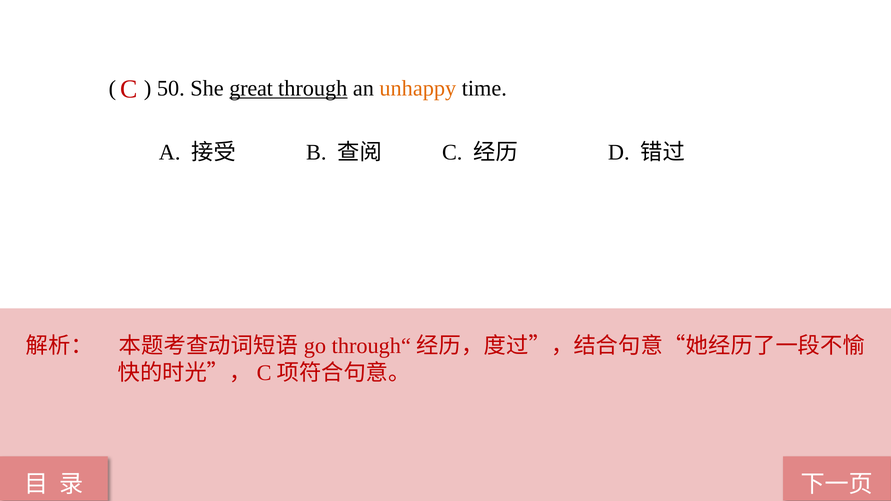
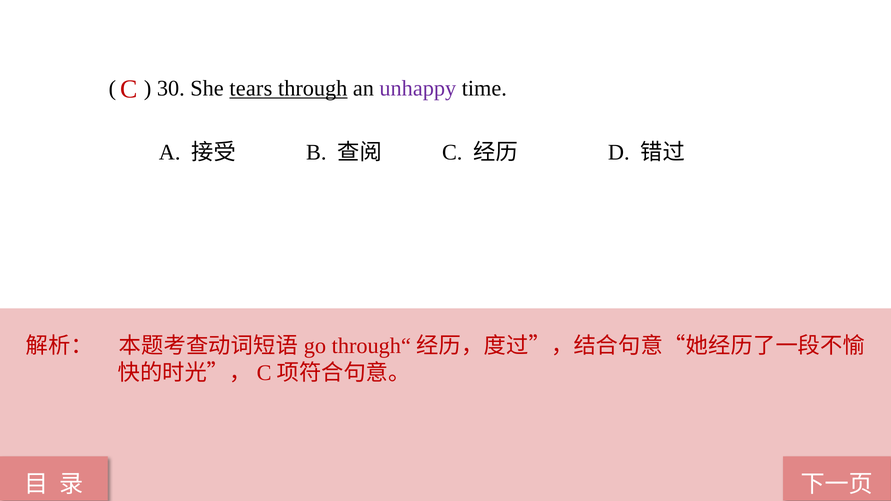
50: 50 -> 30 (171, 88)
great: great -> tears (251, 88)
unhappy colour: orange -> purple (418, 88)
